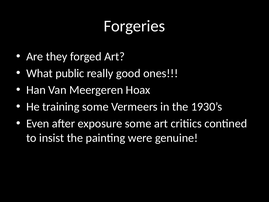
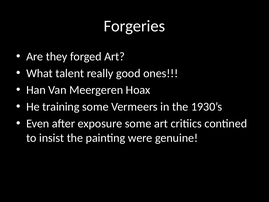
public: public -> talent (70, 73)
